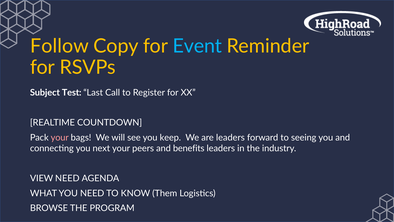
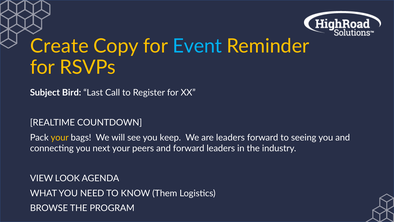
Follow: Follow -> Create (59, 46)
Test: Test -> Bird (72, 92)
your colour: pink -> yellow (60, 137)
and benefits: benefits -> forward (189, 148)
VIEW NEED: NEED -> LOOK (67, 178)
